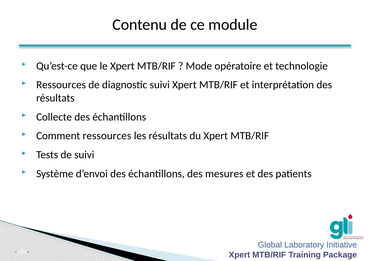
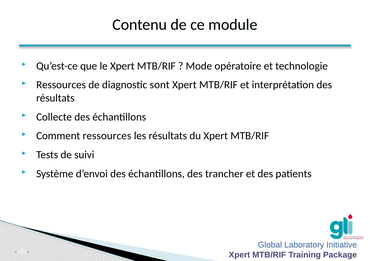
diagnostic suivi: suivi -> sont (160, 85)
mesures: mesures -> trancher (224, 174)
